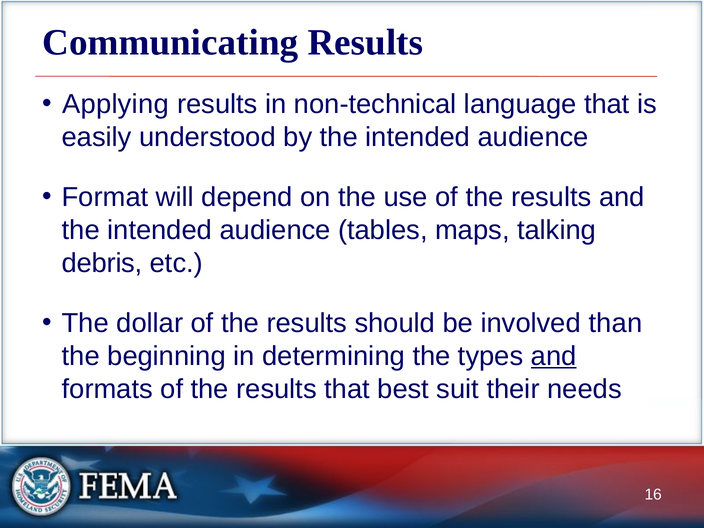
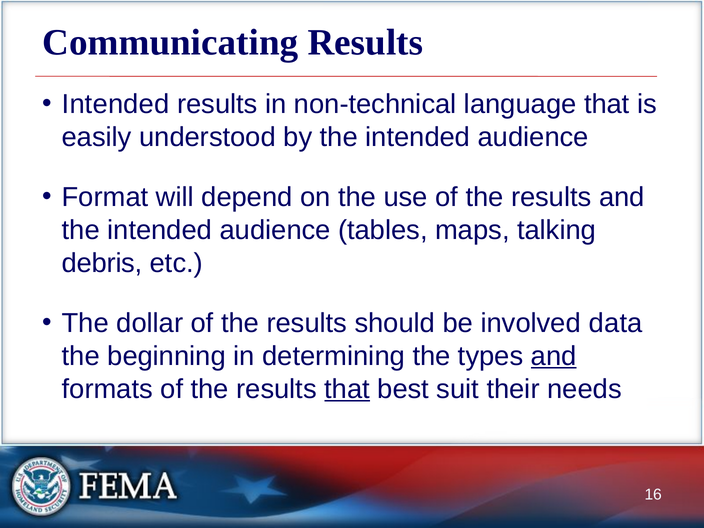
Applying: Applying -> Intended (116, 104)
than: than -> data (616, 323)
that underline: none -> present (347, 389)
